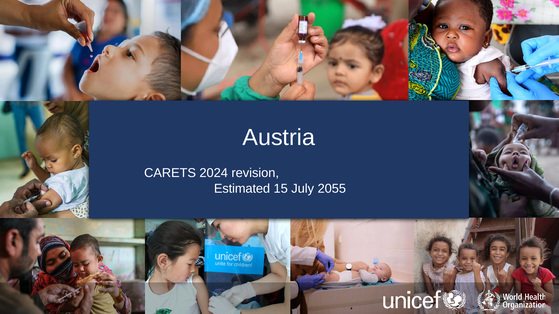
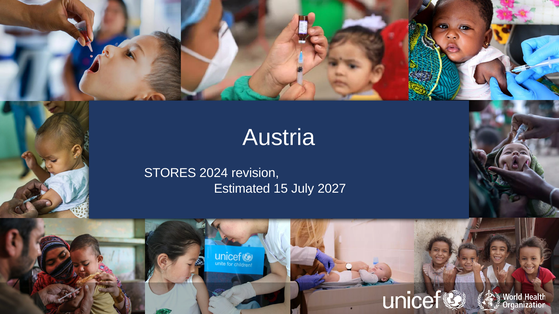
CARETS: CARETS -> STORES (170, 173)
2055: 2055 -> 2027 (332, 189)
